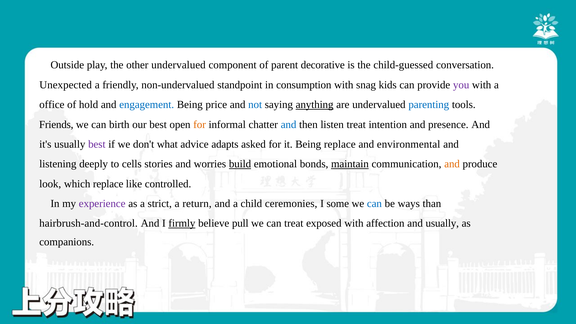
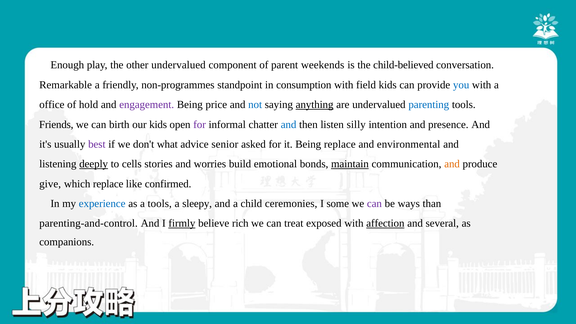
Outside: Outside -> Enough (67, 65)
decorative: decorative -> weekends (323, 65)
child-guessed: child-guessed -> child-believed (403, 65)
Unexpected: Unexpected -> Remarkable (66, 85)
non-undervalued: non-undervalued -> non-programmes (178, 85)
snag: snag -> field (366, 85)
you colour: purple -> blue (461, 85)
engagement colour: blue -> purple (147, 105)
our best: best -> kids (158, 124)
for colour: orange -> purple (200, 124)
listen treat: treat -> silly (356, 124)
adapts: adapts -> senior (225, 144)
deeply underline: none -> present (94, 164)
build underline: present -> none (240, 164)
look: look -> give (50, 184)
controlled: controlled -> confirmed (168, 184)
experience colour: purple -> blue (102, 204)
a strict: strict -> tools (160, 204)
return: return -> sleepy (197, 204)
can colour: blue -> purple (374, 204)
hairbrush-and-control: hairbrush-and-control -> parenting-and-control (89, 223)
pull: pull -> rich (240, 223)
affection underline: none -> present (385, 223)
and usually: usually -> several (442, 223)
